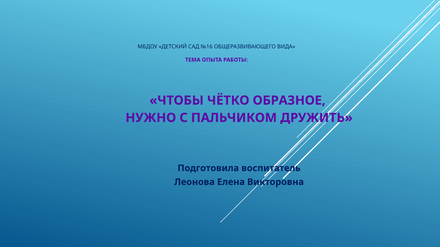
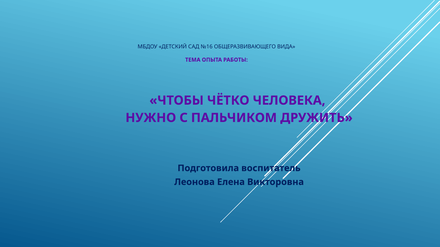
ОБРАЗНОЕ: ОБРАЗНОЕ -> ЧЕЛОВЕКА (289, 101)
